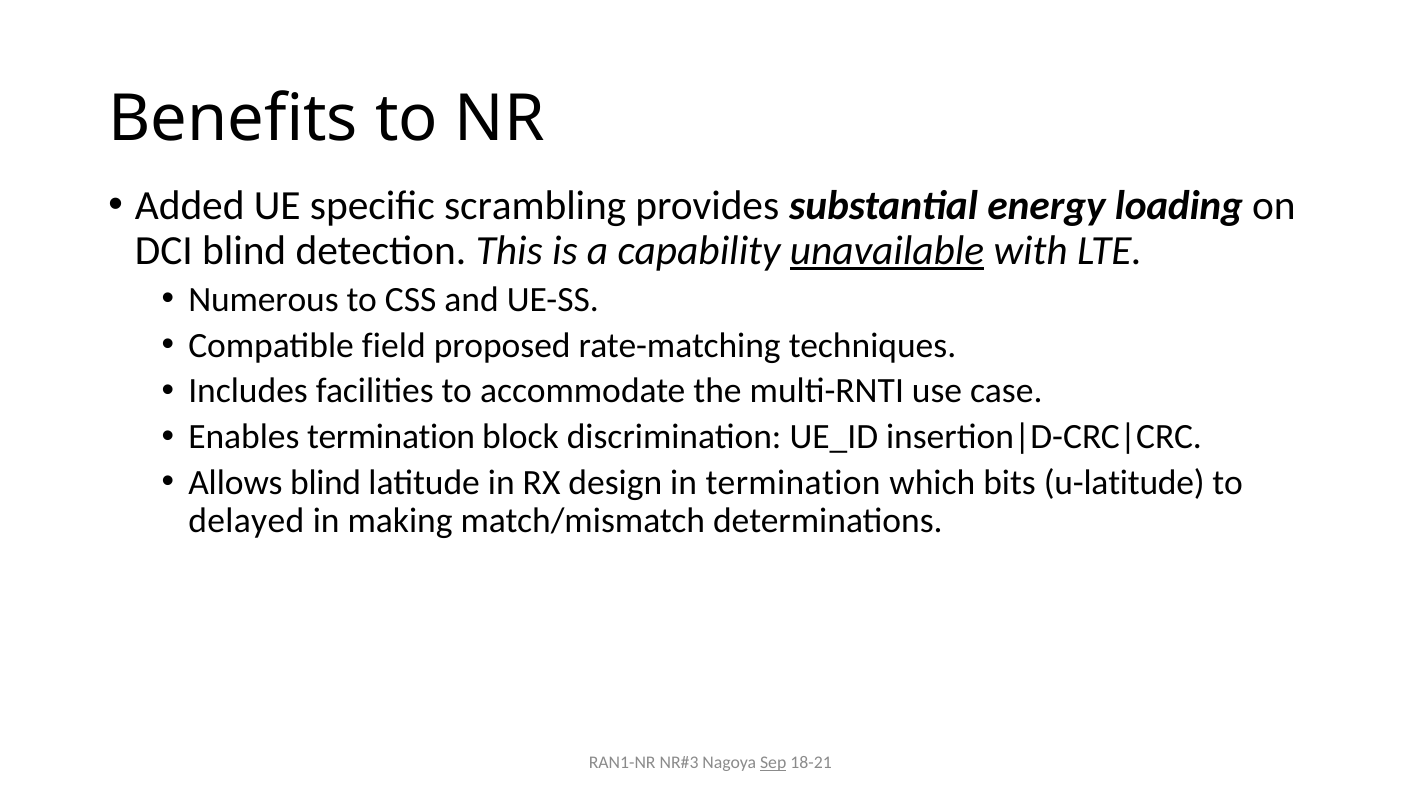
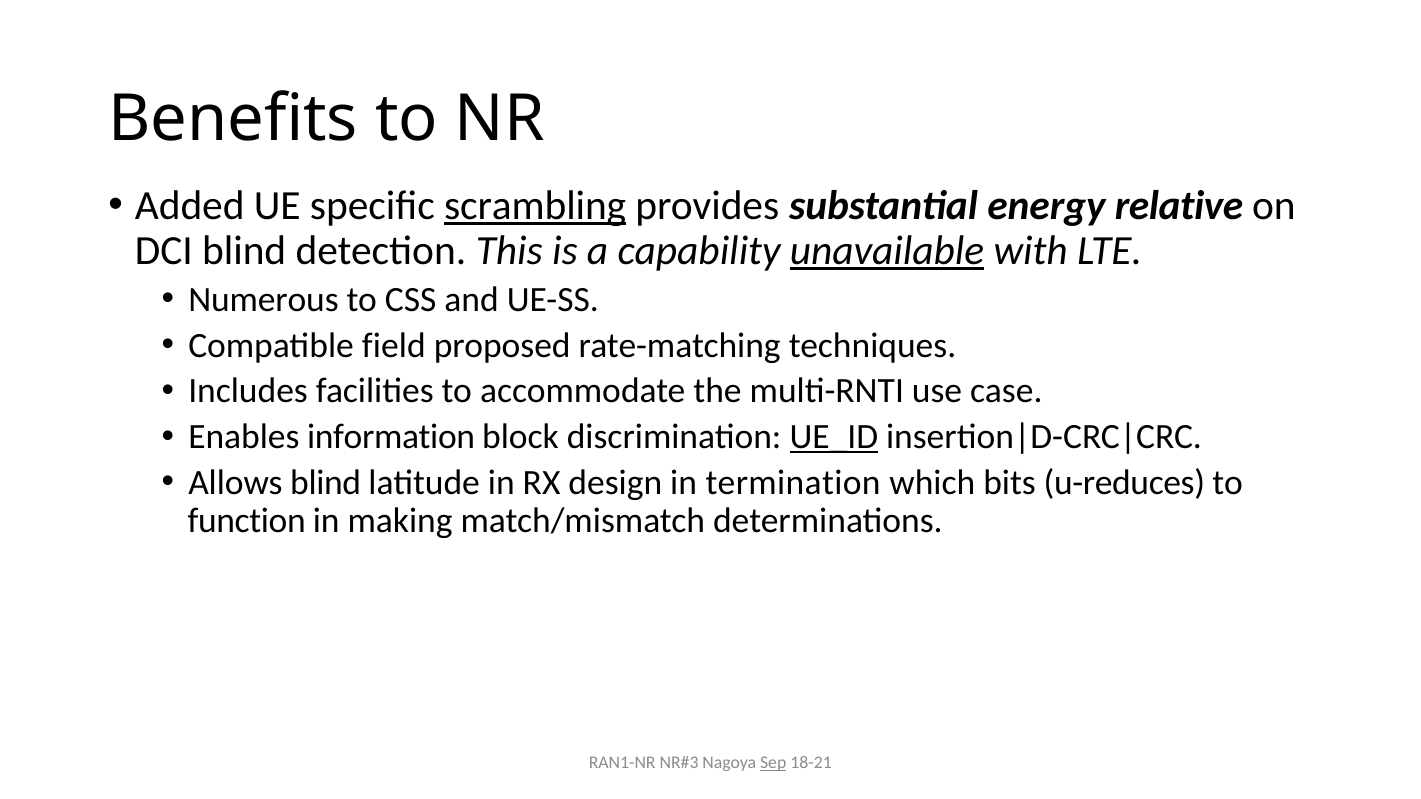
scrambling underline: none -> present (535, 206)
loading: loading -> relative (1179, 206)
Enables termination: termination -> information (391, 437)
UE_ID underline: none -> present (834, 437)
u-latitude: u-latitude -> u-reduces (1124, 483)
delayed: delayed -> function (247, 521)
